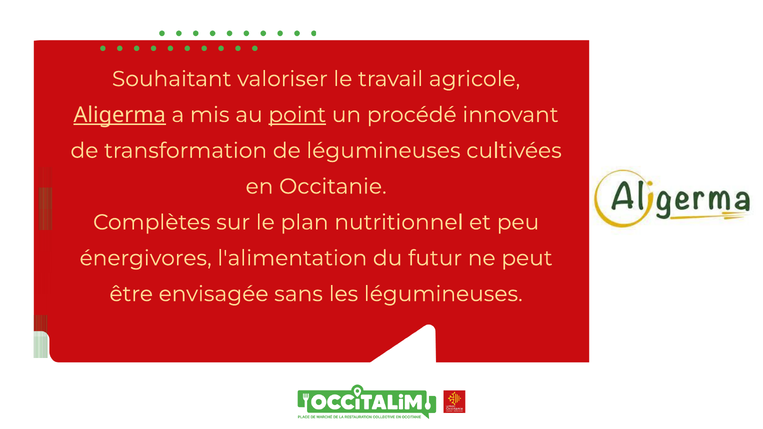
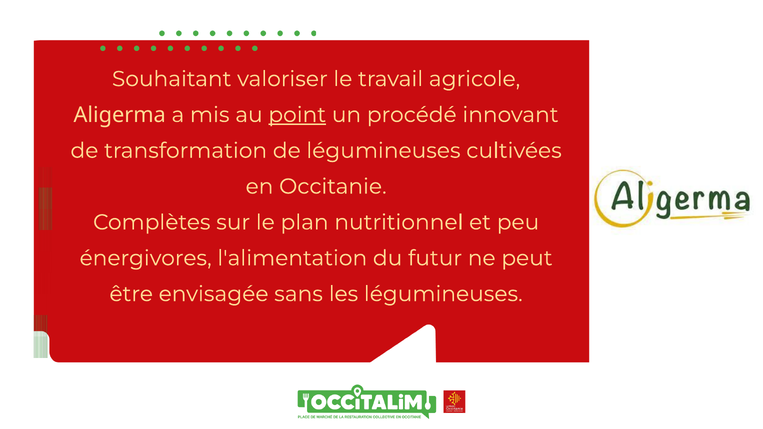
Aligerma underline: present -> none (120, 115)
